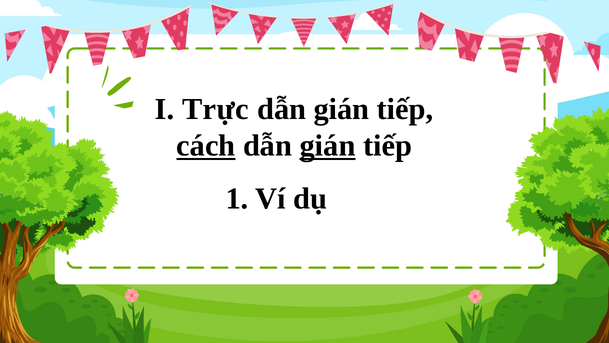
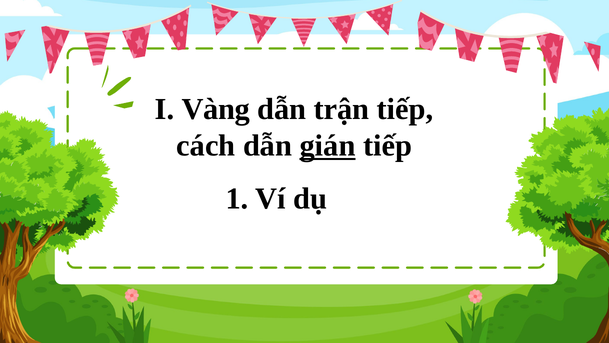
Trực: Trực -> Vàng (216, 109)
gián: gián -> trận (342, 109)
cách underline: present -> none (206, 146)
